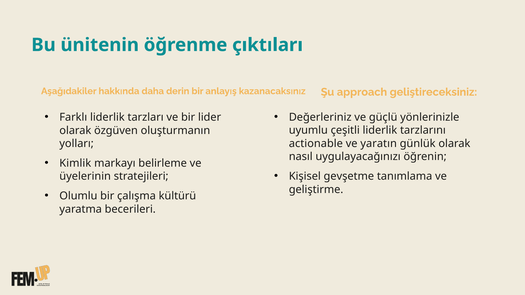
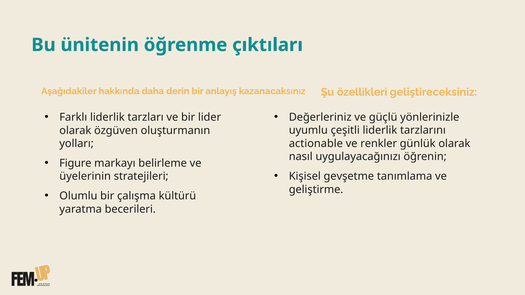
approach: approach -> özellikleri (362, 92)
yaratın: yaratın -> renkler (379, 144)
Kimlik: Kimlik -> Figure (75, 163)
